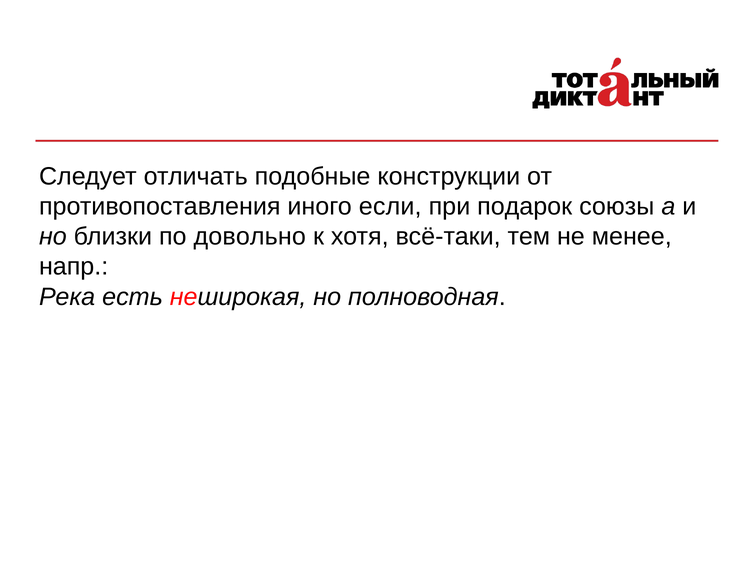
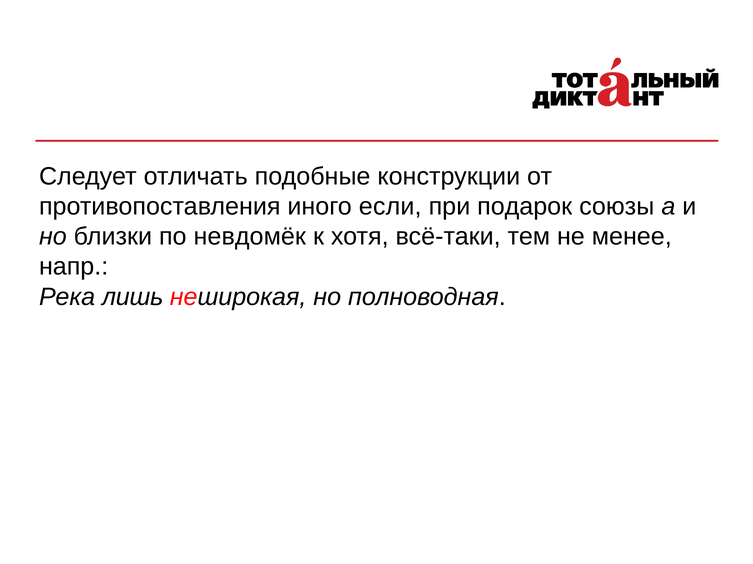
довольно: довольно -> невдомёк (250, 237)
есть: есть -> лишь (133, 297)
